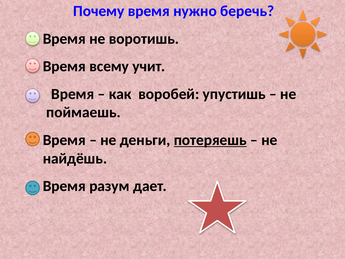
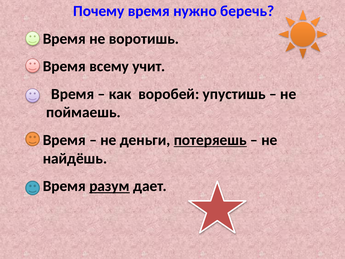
разум underline: none -> present (109, 186)
